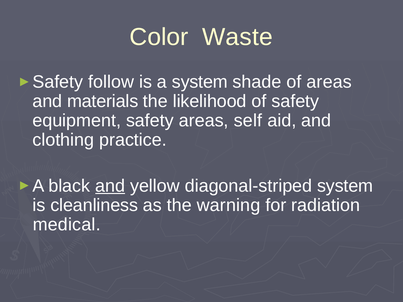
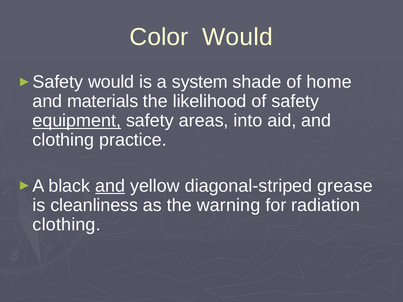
Color Waste: Waste -> Would (238, 37)
follow: follow -> would (111, 82)
of areas: areas -> home (329, 82)
equipment underline: none -> present (77, 121)
self: self -> into (248, 121)
diagonal-striped system: system -> grease (345, 186)
medical: medical -> clothing (67, 225)
